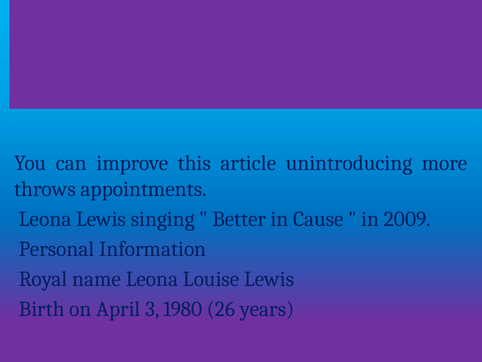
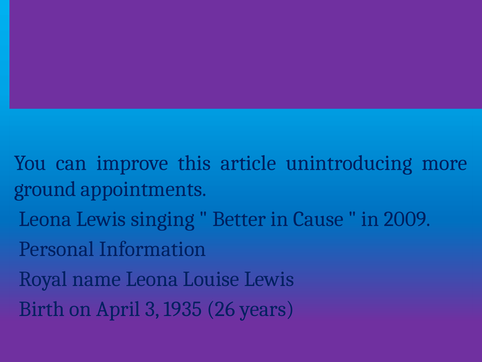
throws: throws -> ground (45, 189)
1980: 1980 -> 1935 (183, 309)
